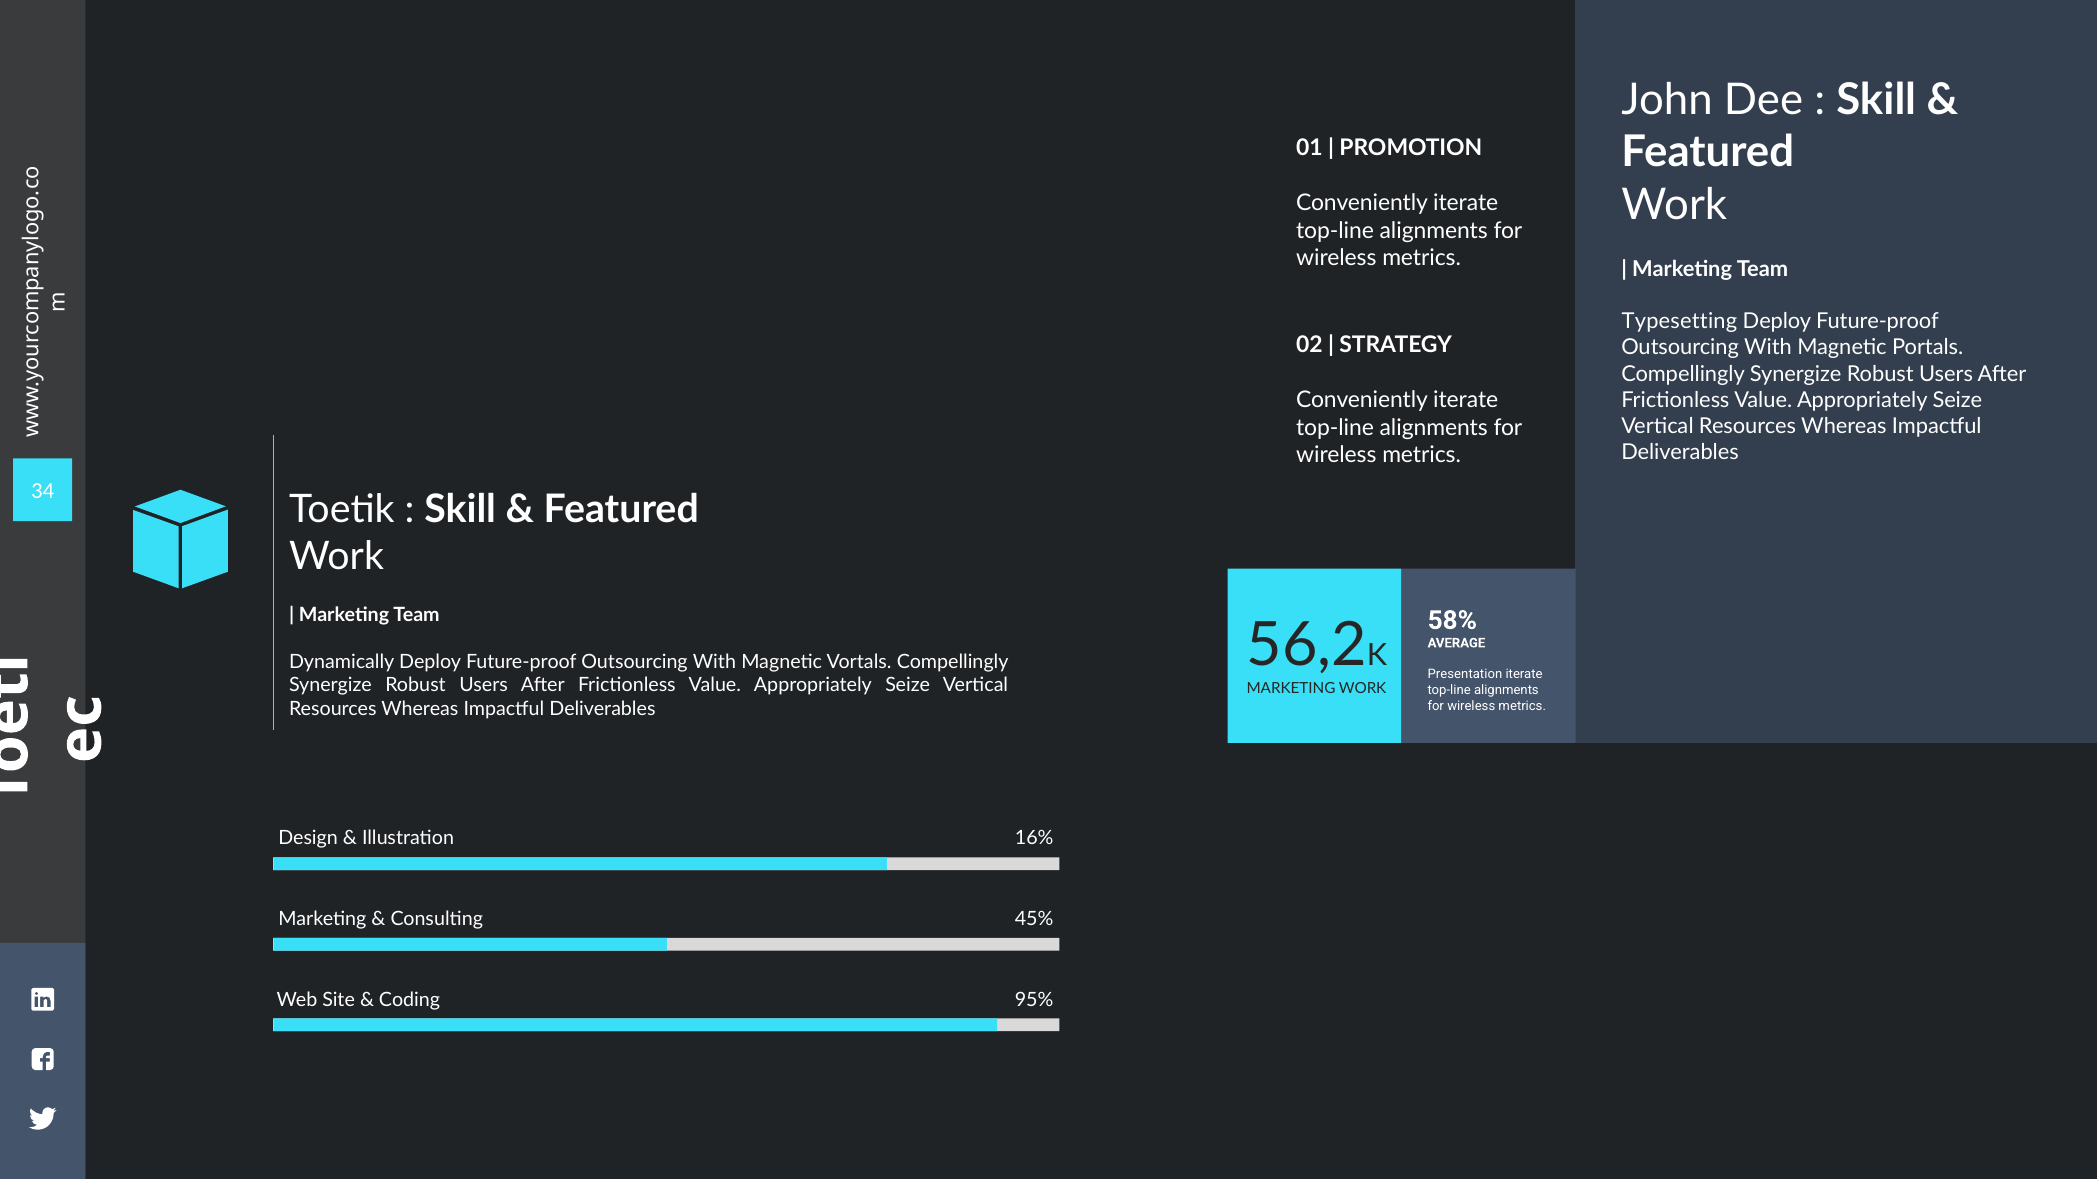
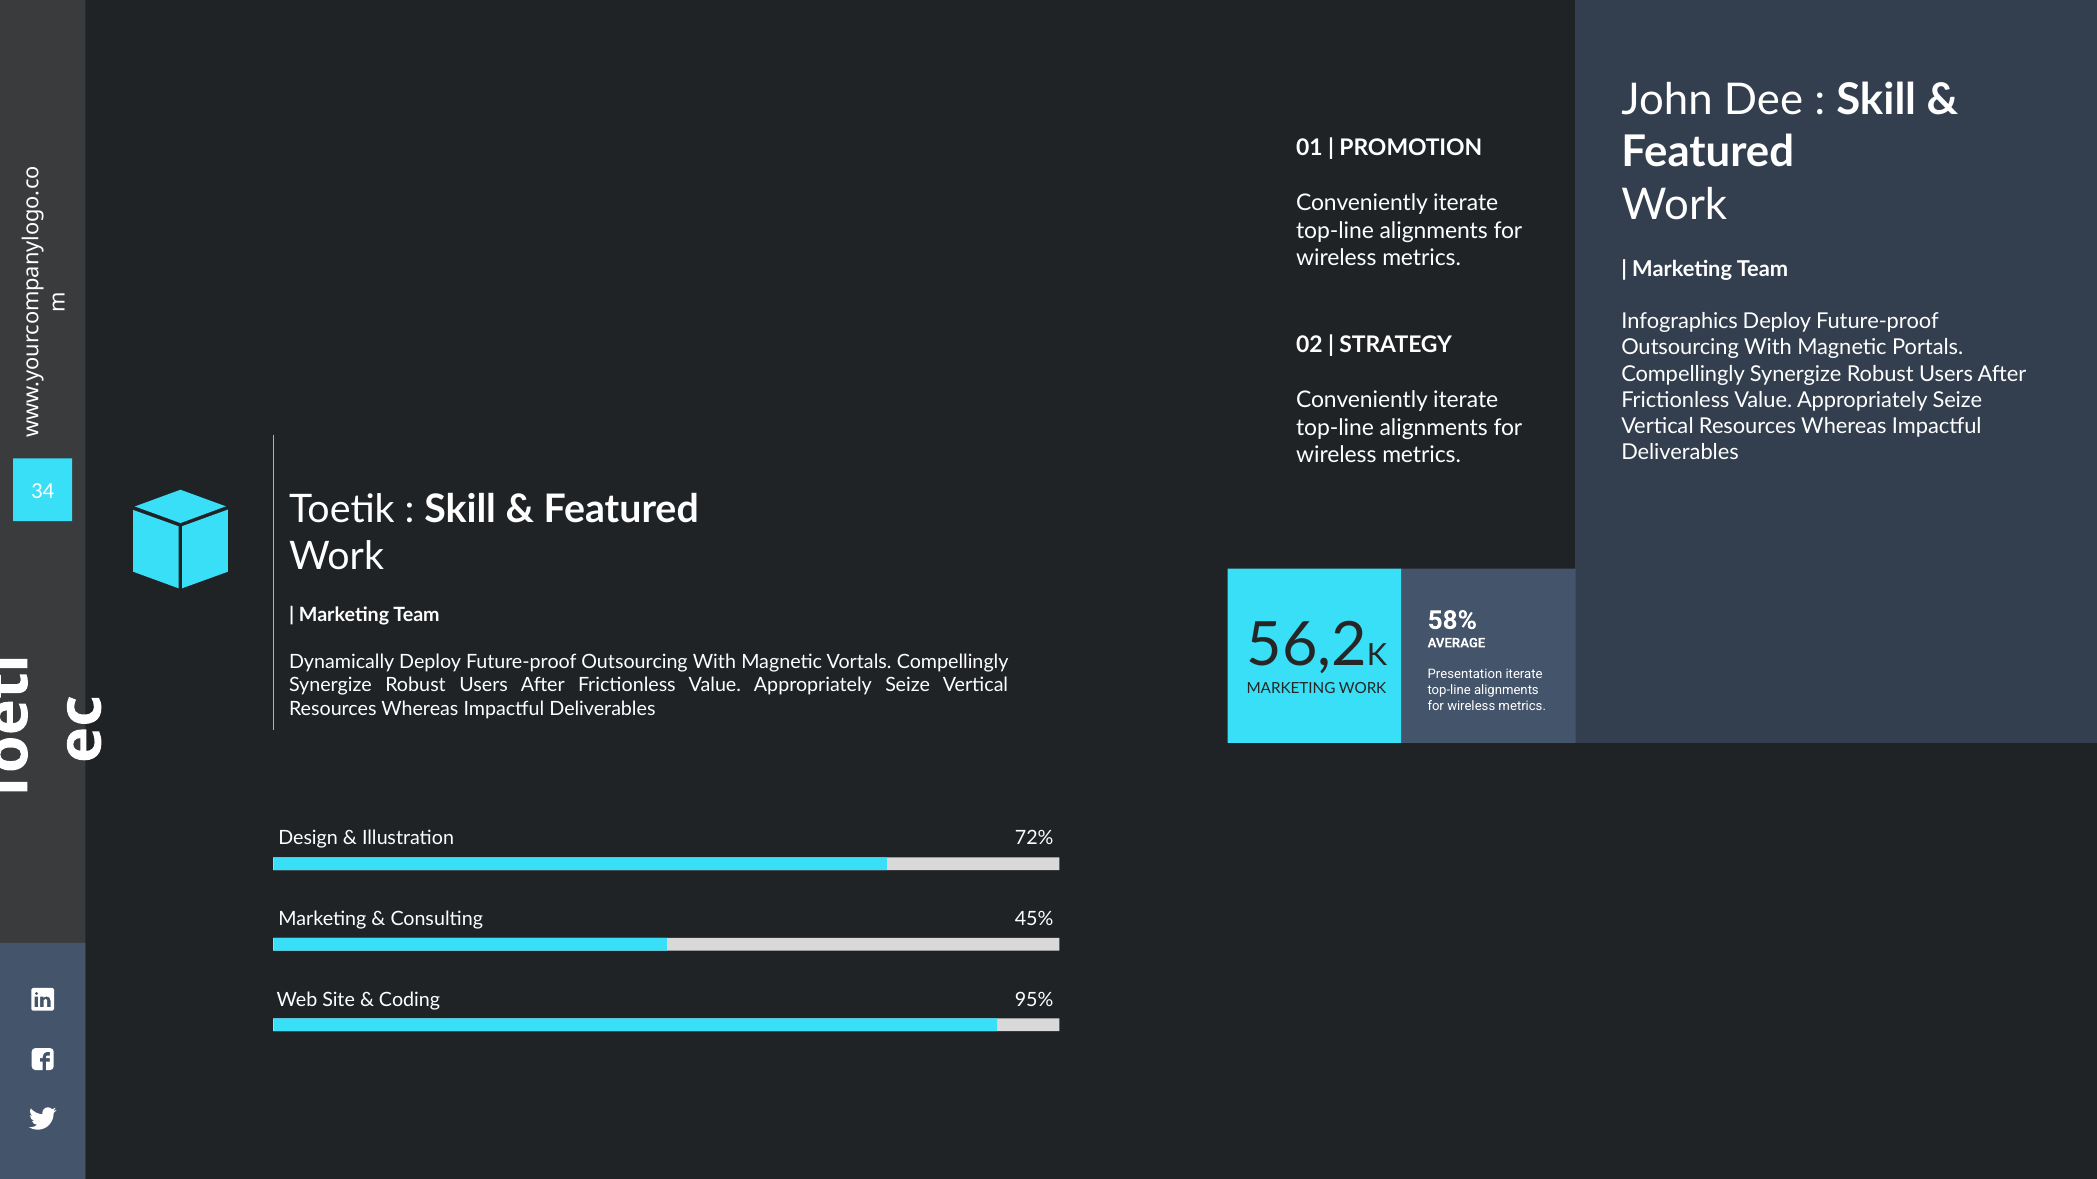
Typesetting: Typesetting -> Infographics (1680, 322)
16%: 16% -> 72% (1034, 839)
